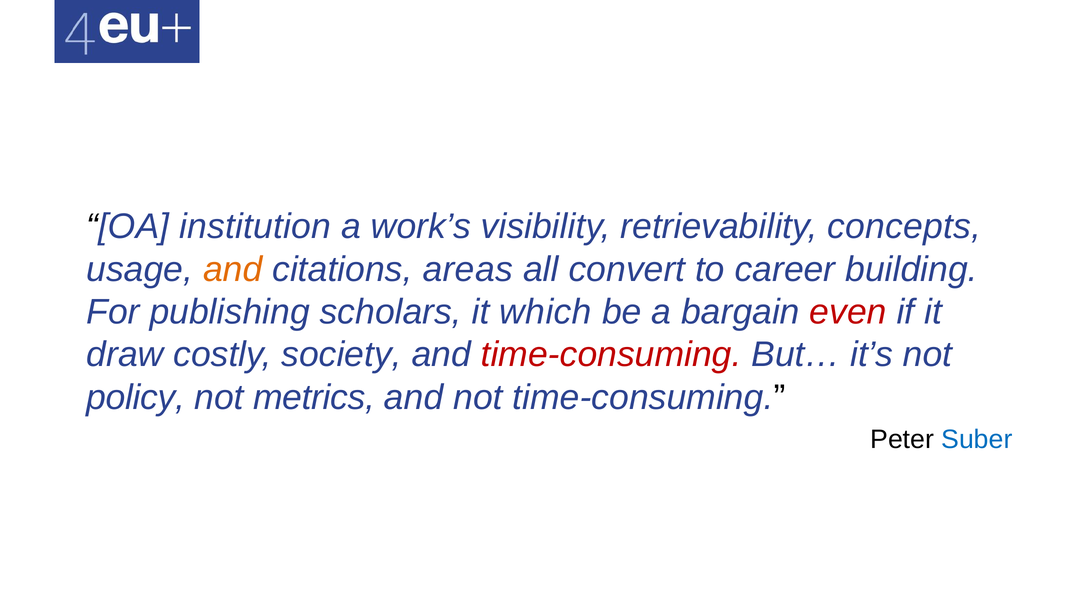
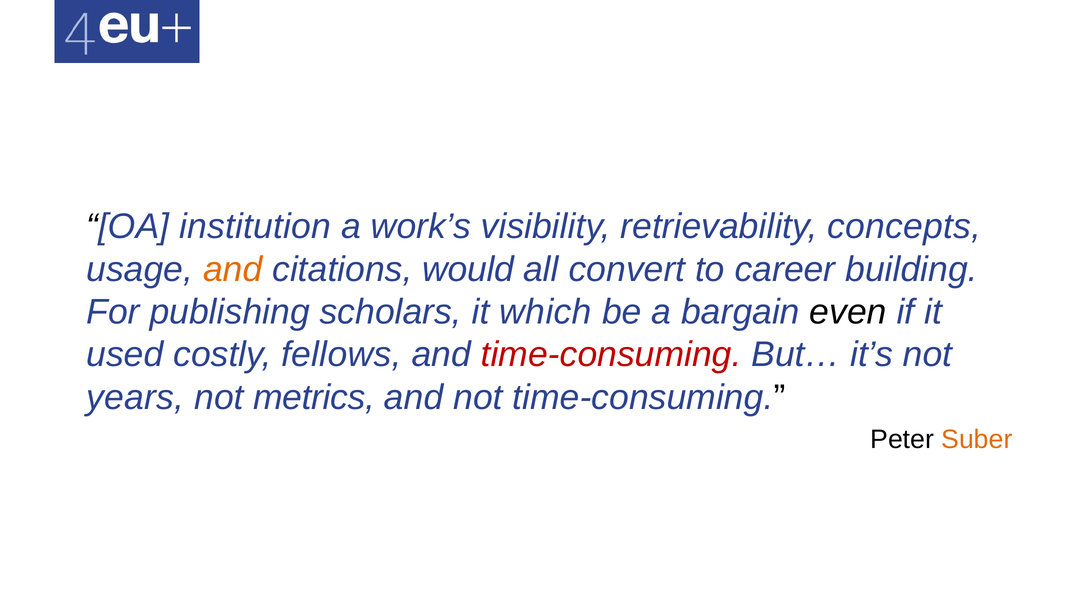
areas: areas -> would (468, 270)
even colour: red -> black (848, 312)
draw: draw -> used (125, 355)
society: society -> fellows (341, 355)
policy: policy -> years (135, 398)
Suber colour: blue -> orange (977, 440)
